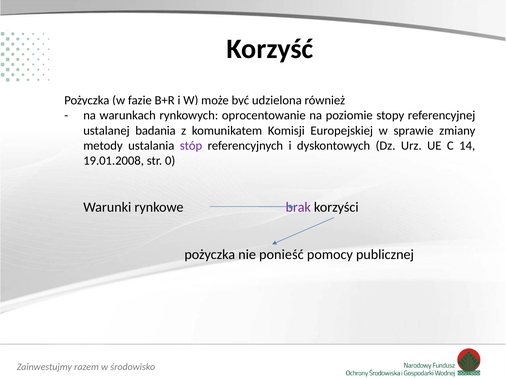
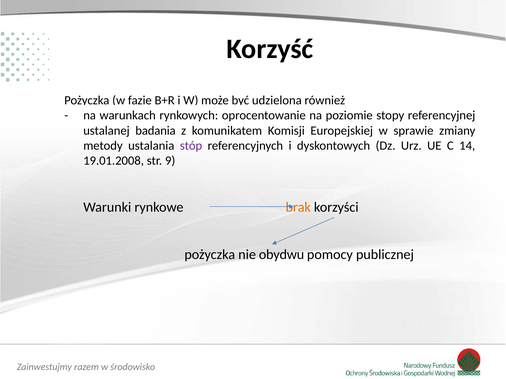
0: 0 -> 9 (170, 161)
brak colour: purple -> orange (298, 208)
ponieść: ponieść -> obydwu (282, 255)
